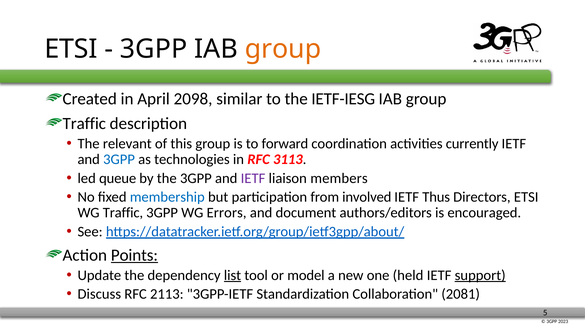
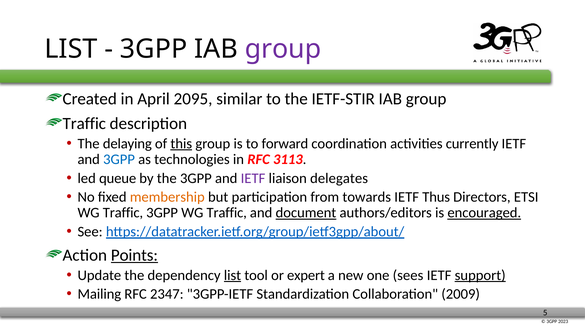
ETSI: ETSI -> LIST (71, 49)
group colour: orange -> purple (283, 49)
2098: 2098 -> 2095 (193, 99)
IETF-IESG: IETF-IESG -> IETF-STIR (343, 99)
relevant: relevant -> delaying (127, 144)
this underline: none -> present (181, 144)
members: members -> delegates (339, 178)
membership colour: blue -> orange (167, 197)
involved: involved -> towards (367, 197)
3GPP WG Errors: Errors -> Traffic (227, 213)
document underline: none -> present (306, 213)
encouraged underline: none -> present (484, 213)
model: model -> expert (306, 275)
held: held -> sees (408, 275)
Discuss: Discuss -> Mailing (99, 294)
2113: 2113 -> 2347 (167, 294)
2081: 2081 -> 2009 (461, 294)
